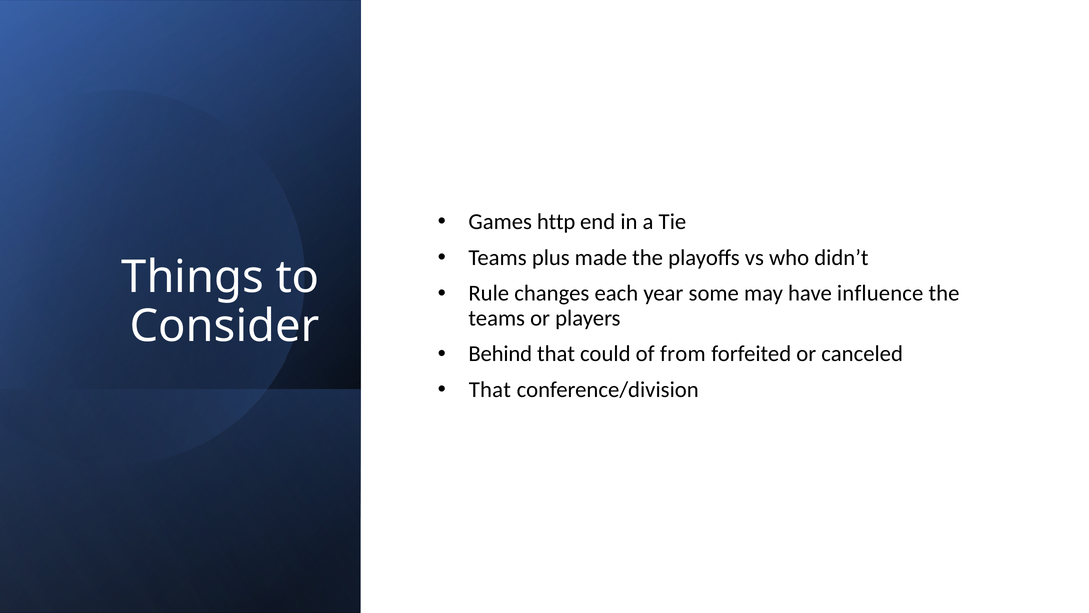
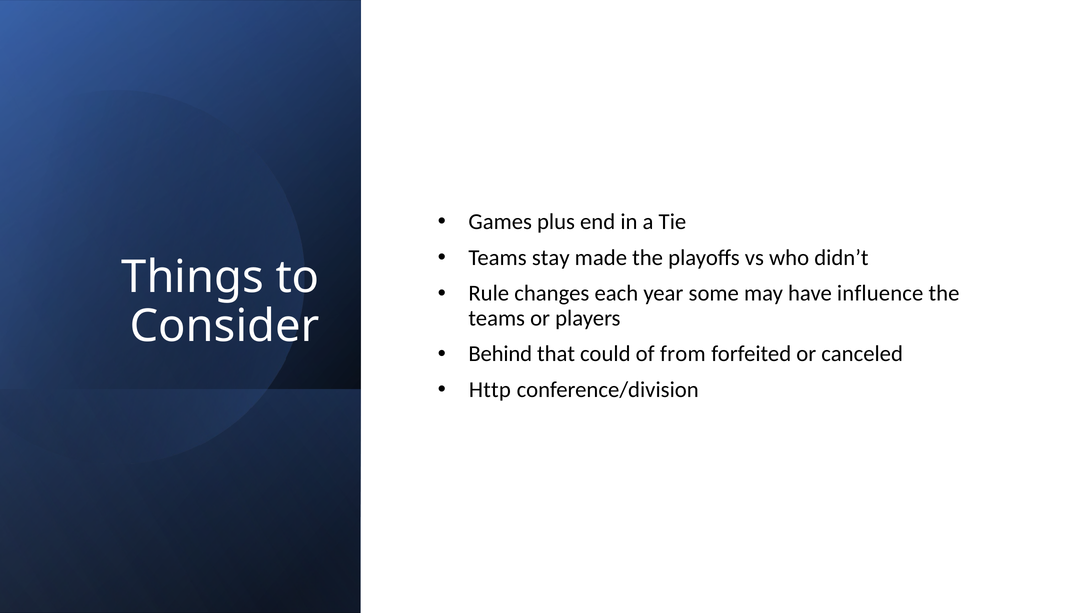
http: http -> plus (556, 222)
plus: plus -> stay (551, 257)
That: That -> Http (490, 390)
